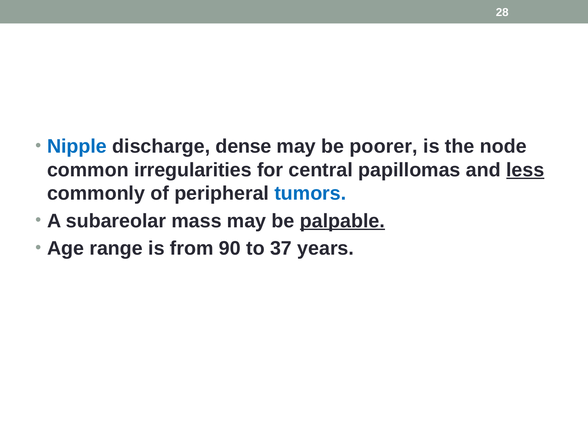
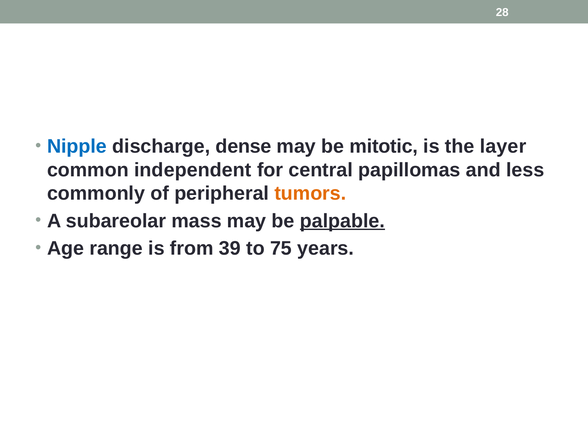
poorer: poorer -> mitotic (384, 146)
node: node -> layer (503, 146)
irregularities: irregularities -> independent (193, 170)
less underline: present -> none (525, 170)
tumors colour: blue -> orange (310, 193)
90: 90 -> 39 (230, 248)
37: 37 -> 75 (281, 248)
